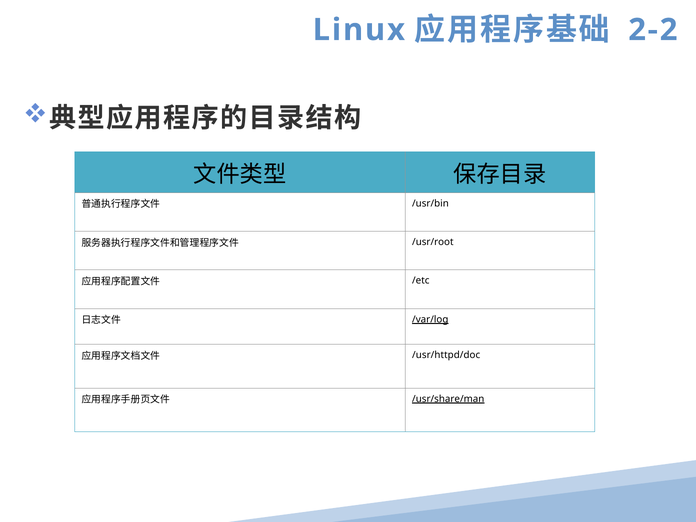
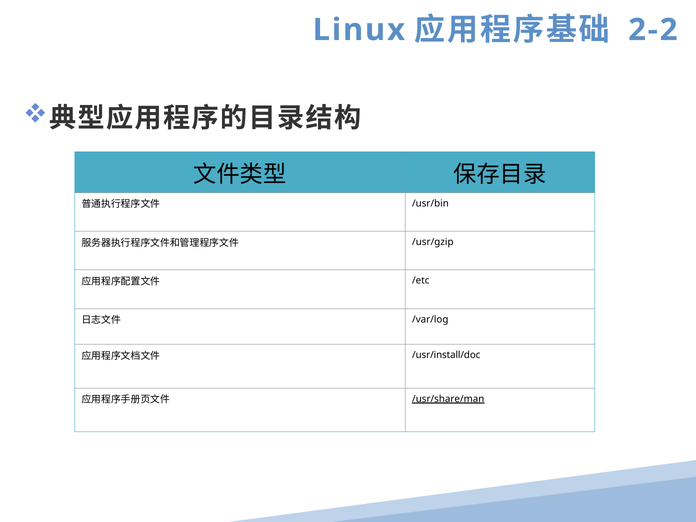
/usr/root: /usr/root -> /usr/gzip (433, 242)
/var/log underline: present -> none (430, 319)
/usr/httpd/doc: /usr/httpd/doc -> /usr/install/doc (446, 355)
